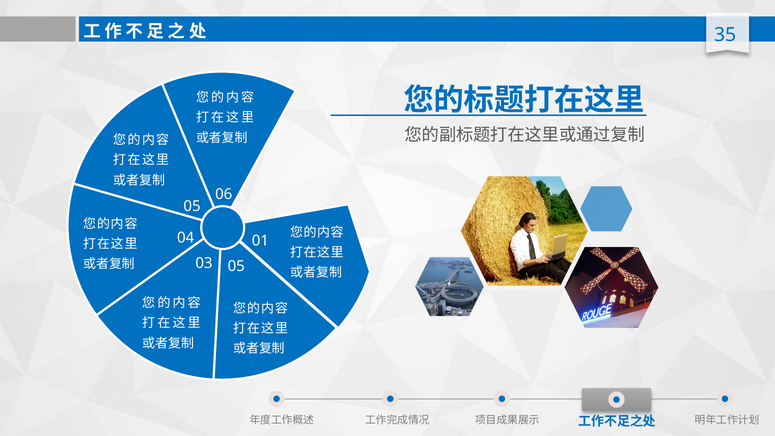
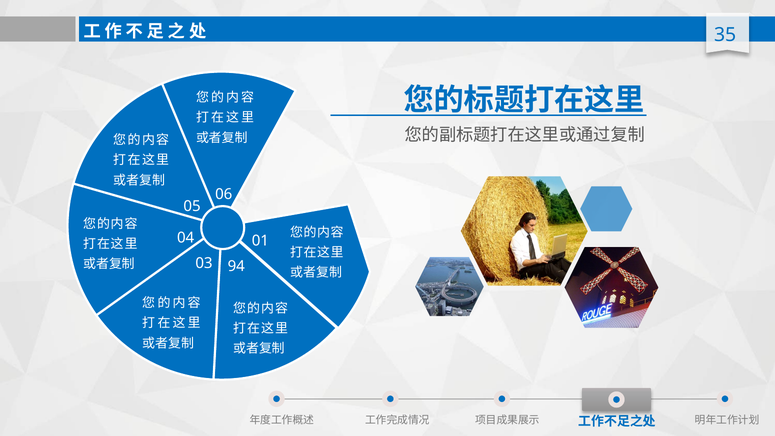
03 05: 05 -> 94 (236, 266)
